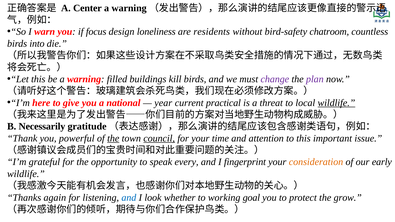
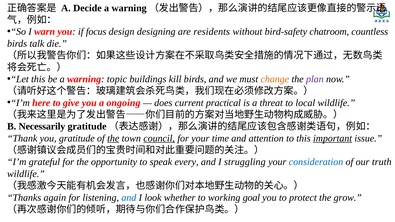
Center: Center -> Decide (87, 8)
loneliness: loneliness -> designing (156, 32)
into: into -> talk (37, 44)
filled: filled -> topic (117, 79)
change colour: purple -> orange (275, 79)
national: national -> ongoing (123, 103)
year: year -> does (163, 103)
wildlife underline: present -> none (336, 103)
powerful: powerful -> gratitude (77, 138)
important underline: none -> present (333, 138)
fingerprint: fingerprint -> struggling (245, 162)
consideration colour: orange -> blue (316, 162)
early: early -> truth (382, 162)
